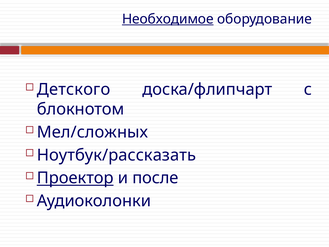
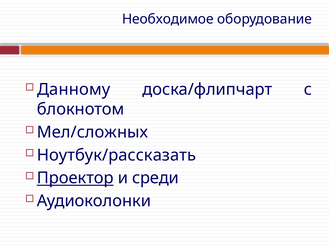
Необходимое underline: present -> none (168, 19)
Детского: Детского -> Данному (74, 89)
после: после -> среди (156, 178)
